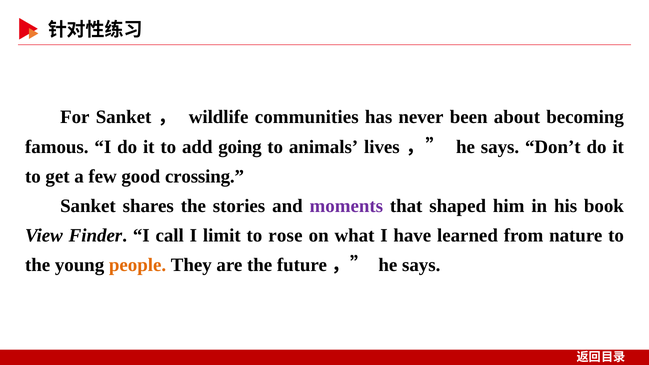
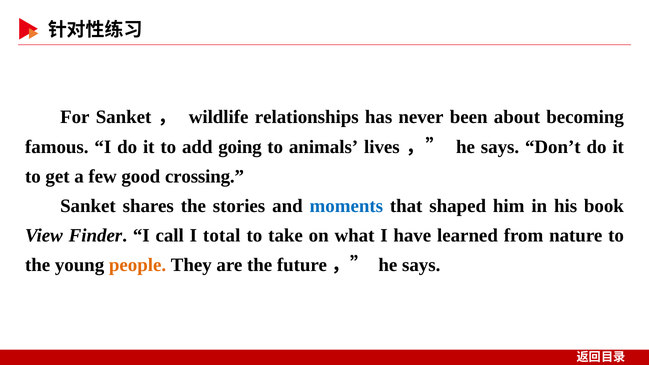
communities: communities -> relationships (307, 117)
moments colour: purple -> blue (346, 206)
limit: limit -> total (222, 235)
rose: rose -> take (286, 235)
